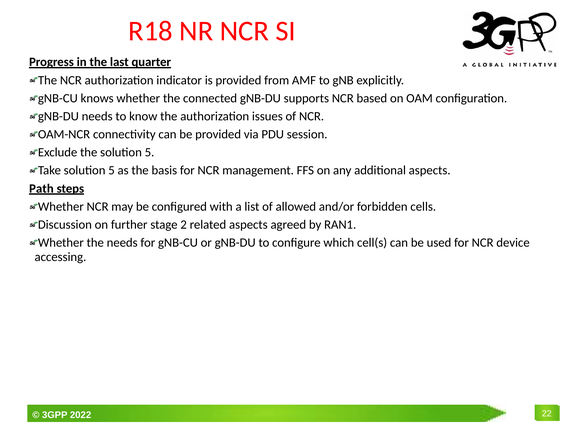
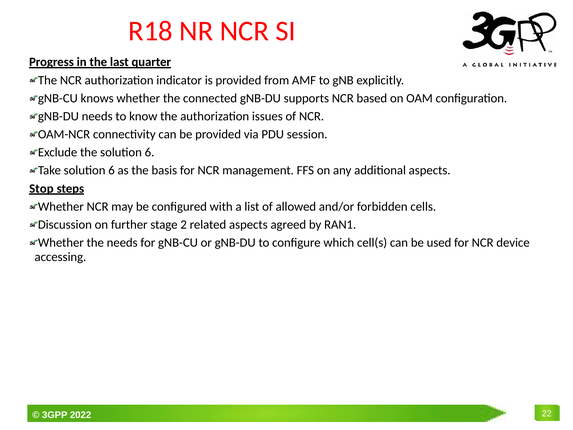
the solution 5: 5 -> 6 (150, 152)
Take solution 5: 5 -> 6 (112, 170)
Path: Path -> Stop (41, 188)
